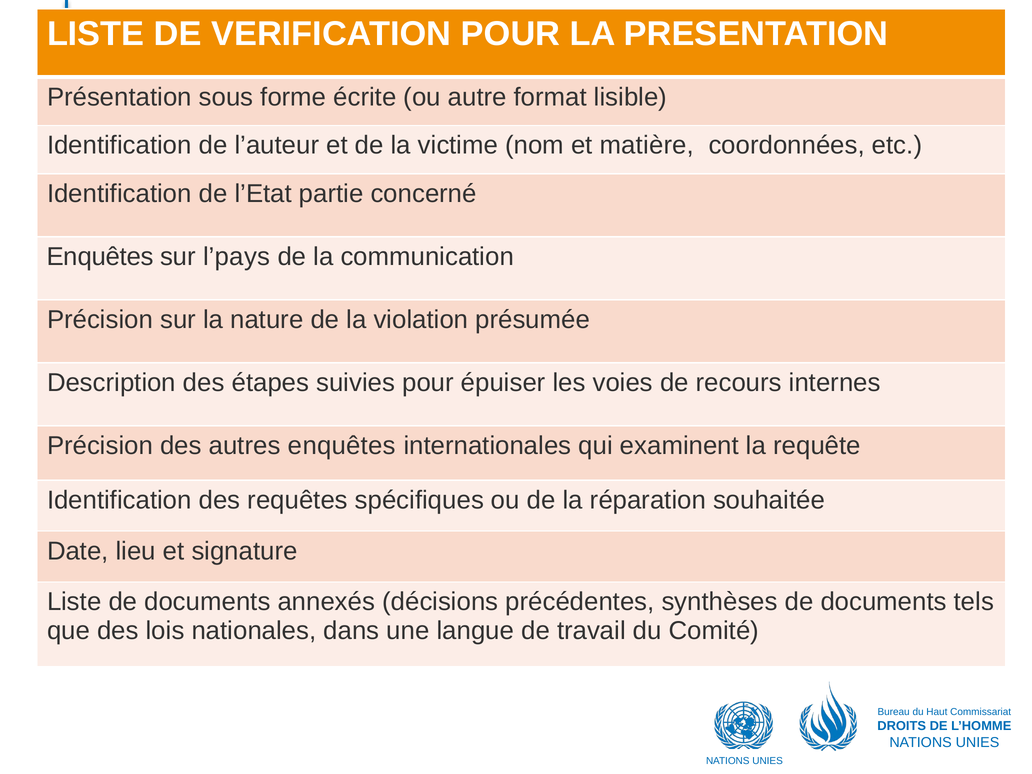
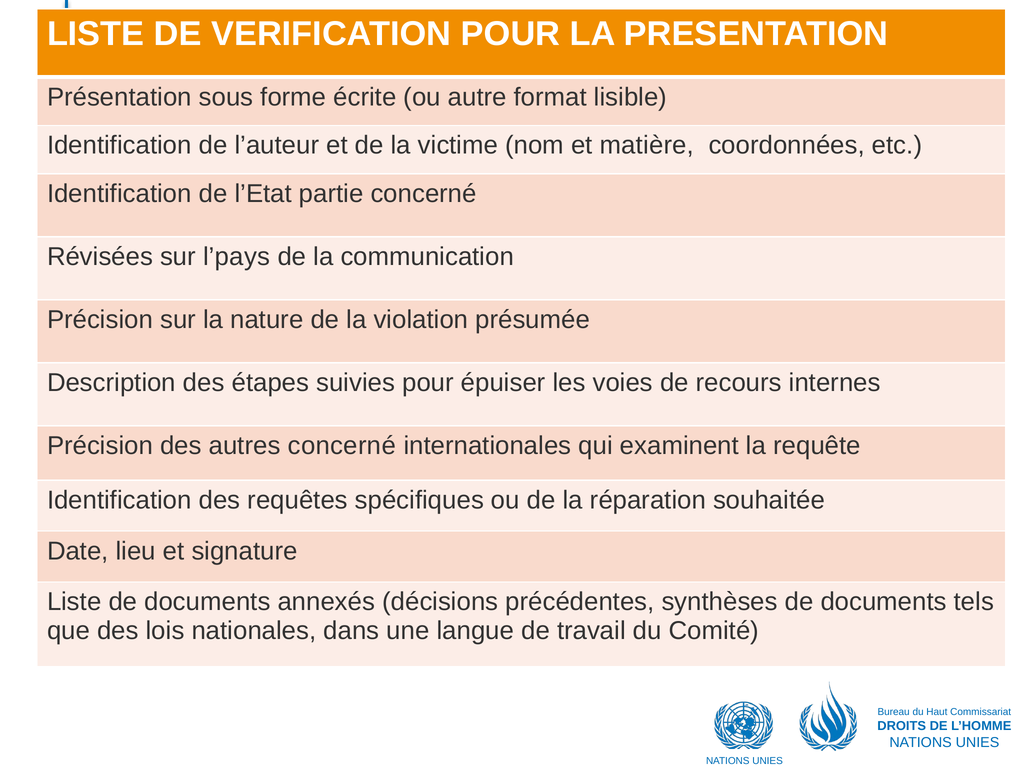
Enquêtes: Enquêtes -> Révisées (100, 257)
autres enquêtes: enquêtes -> concerné (342, 446)
